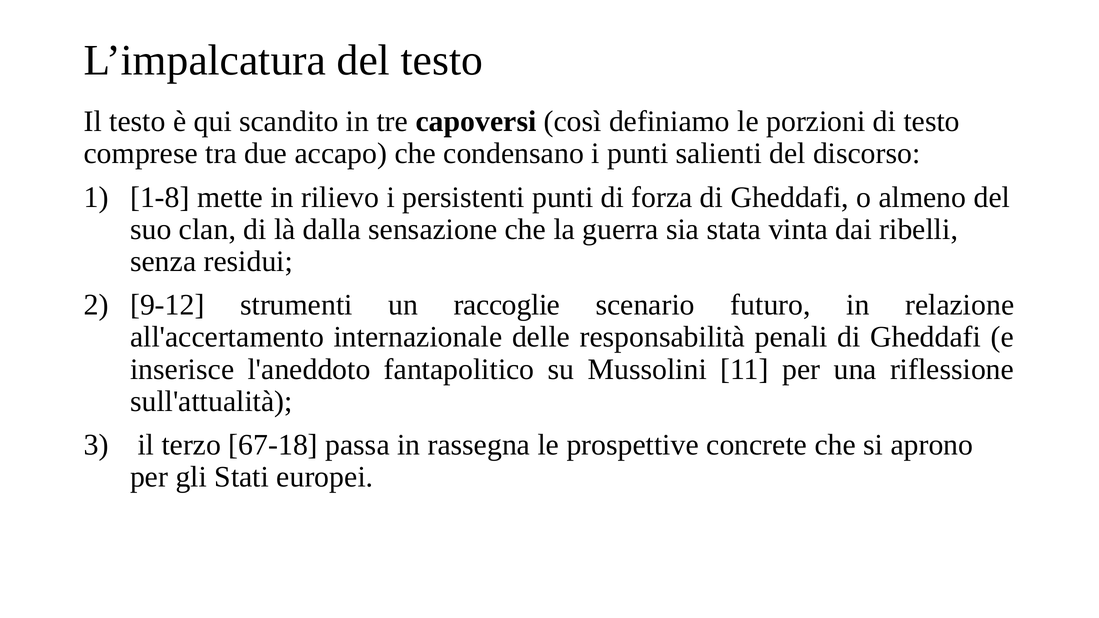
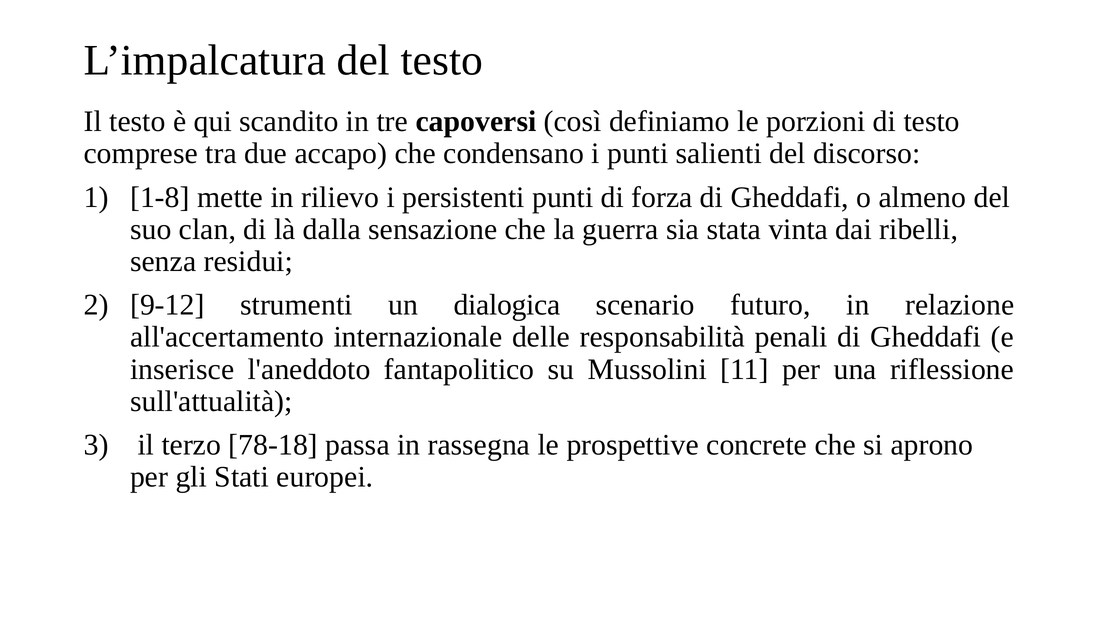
raccoglie: raccoglie -> dialogica (507, 305)
67-18: 67-18 -> 78-18 (273, 445)
